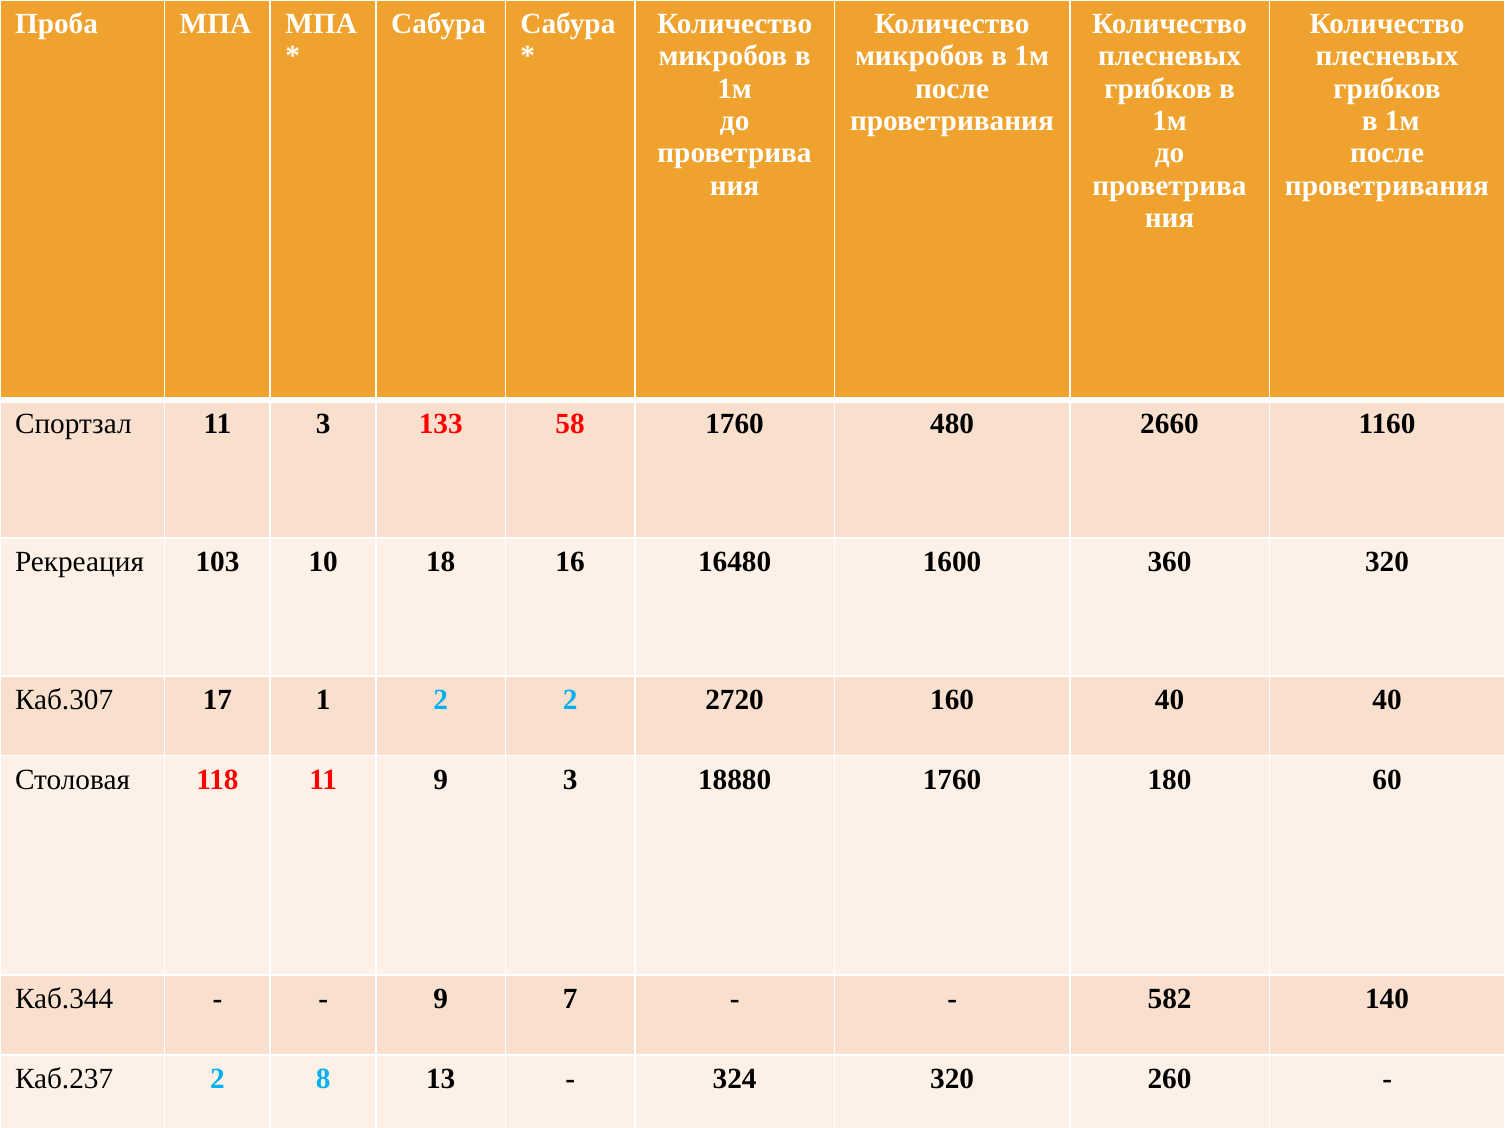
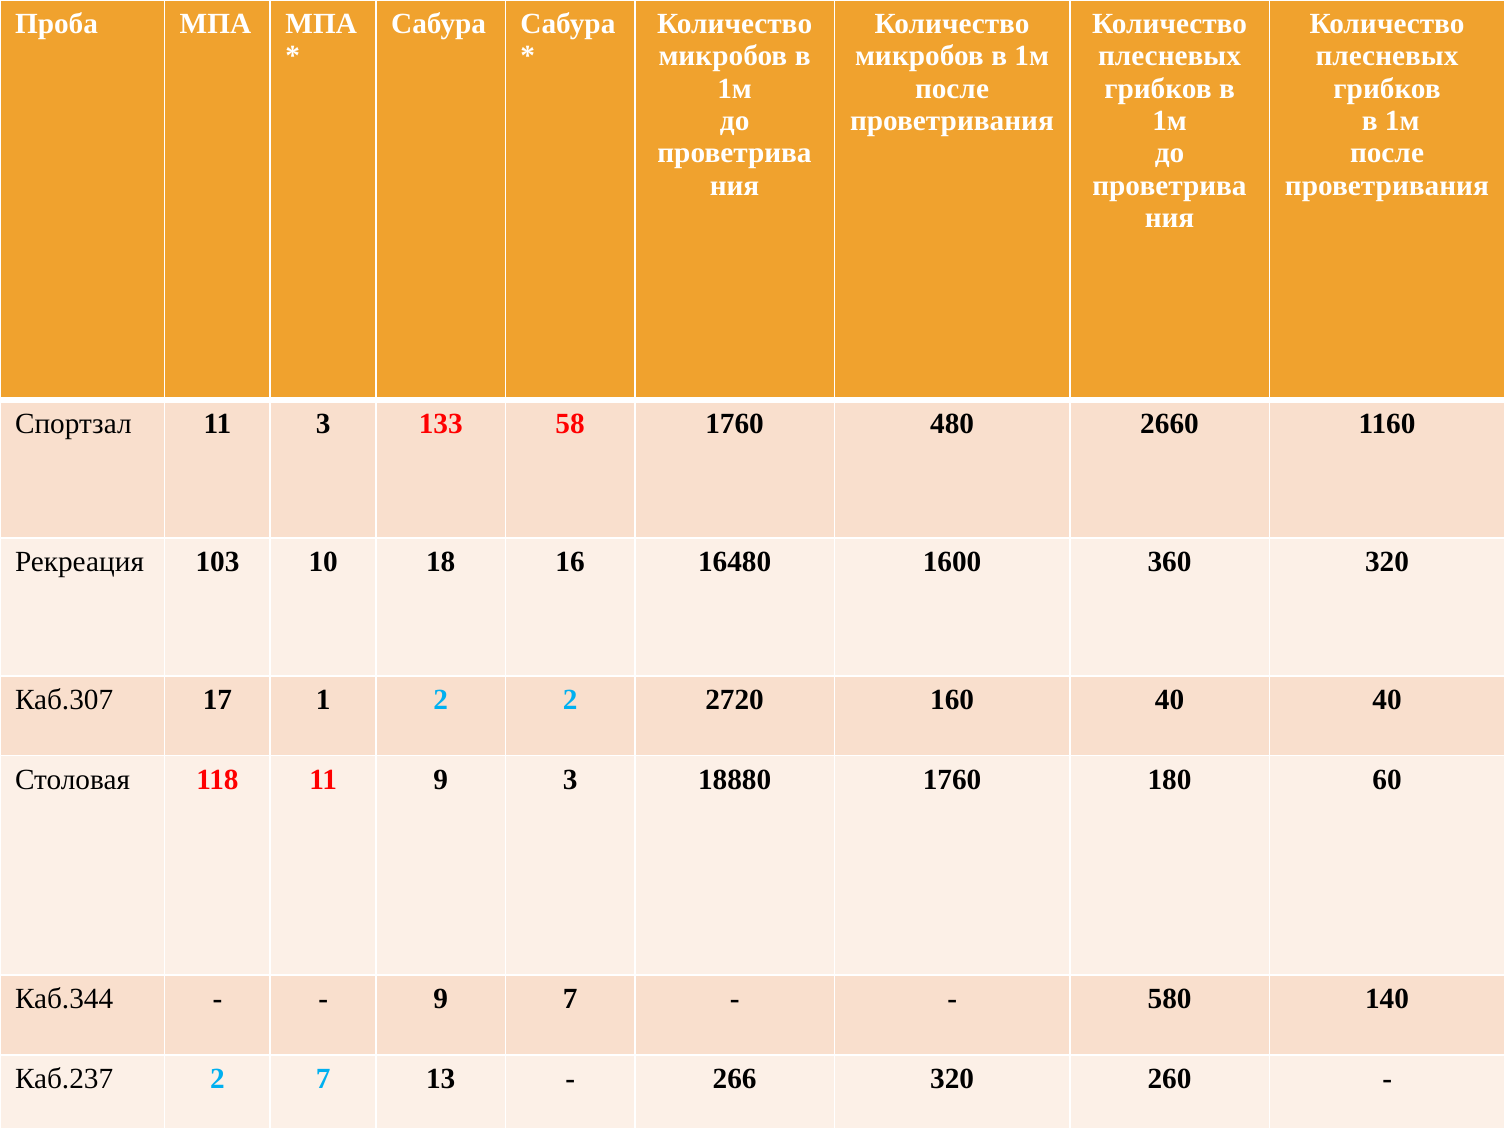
582: 582 -> 580 (1170, 1000)
2 8: 8 -> 7 (323, 1080)
324: 324 -> 266 (735, 1080)
